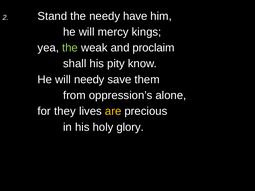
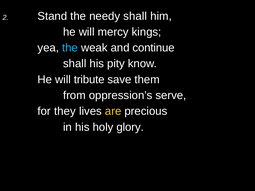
needy have: have -> shall (135, 16)
the colour: light green -> light blue (70, 48)
proclaim: proclaim -> continue (154, 48)
will needy: needy -> tribute (89, 80)
alone: alone -> serve (171, 95)
